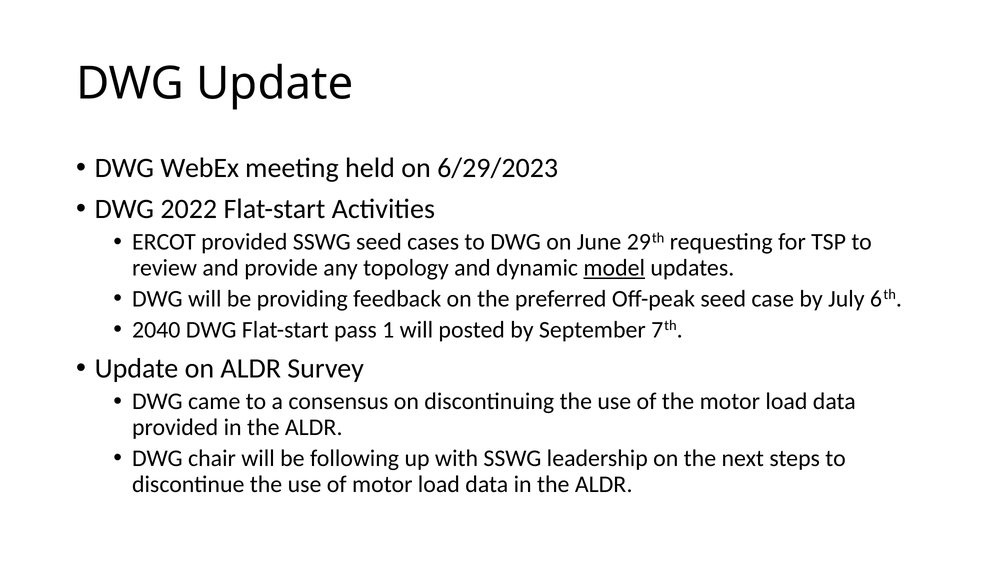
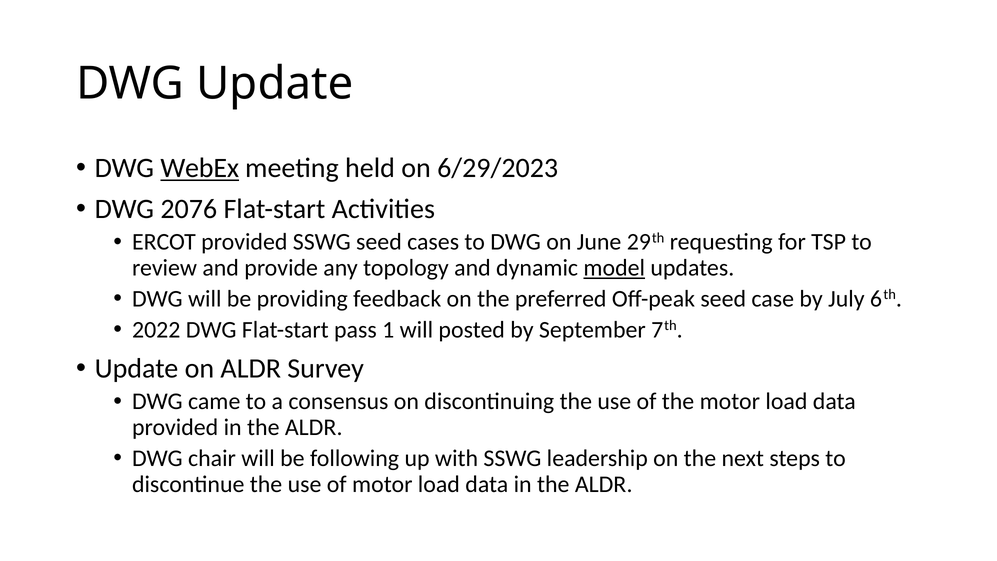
WebEx underline: none -> present (200, 168)
2022: 2022 -> 2076 (189, 209)
2040: 2040 -> 2022 (156, 330)
